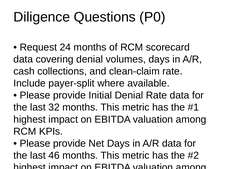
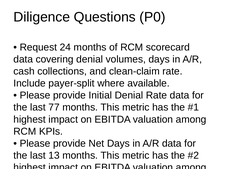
32: 32 -> 77 (54, 107)
46: 46 -> 13 (54, 155)
